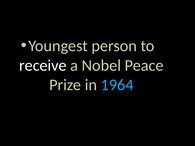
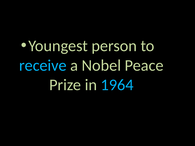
receive colour: white -> light blue (43, 65)
